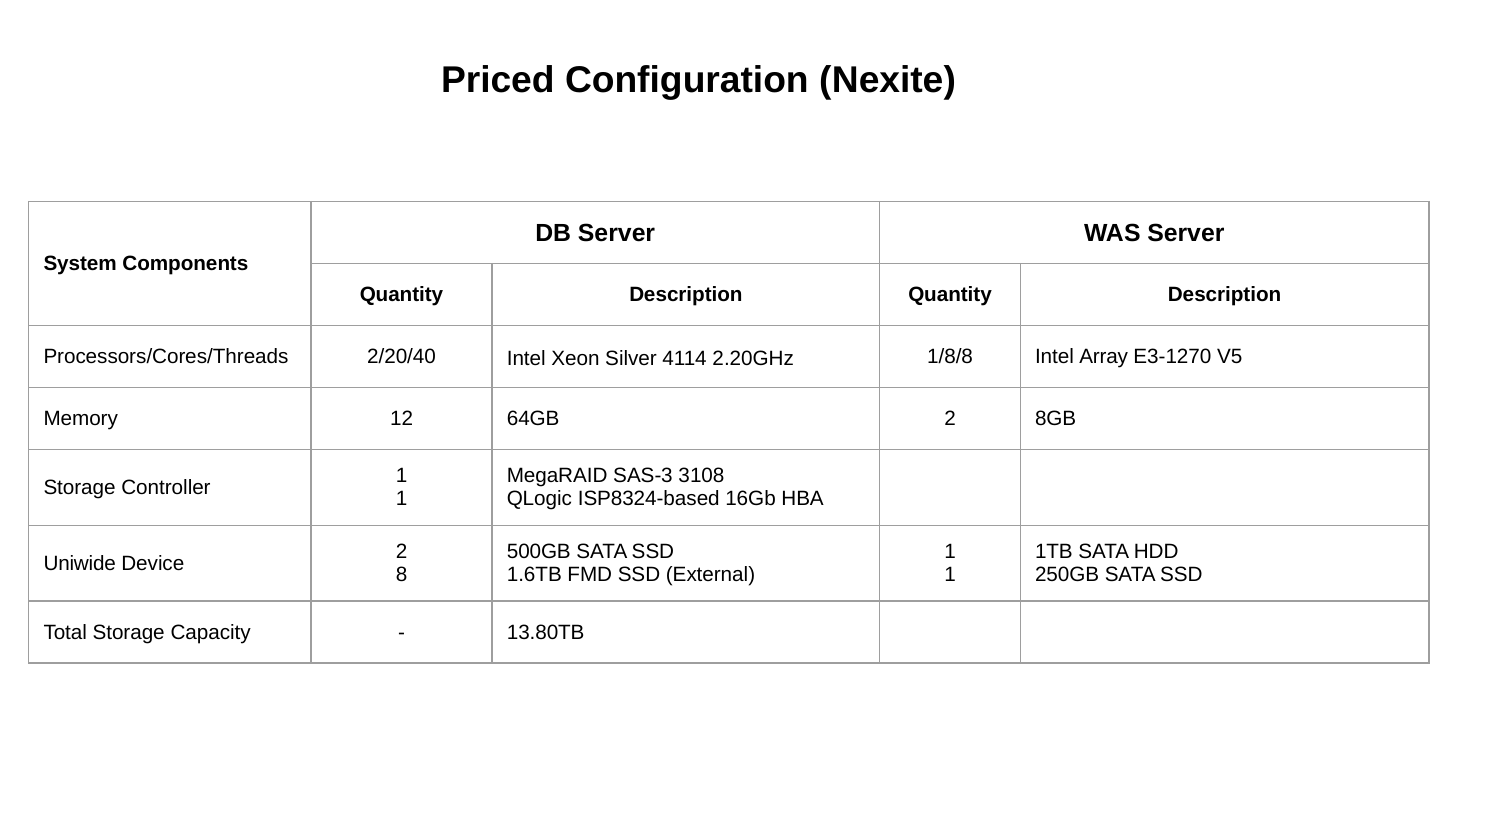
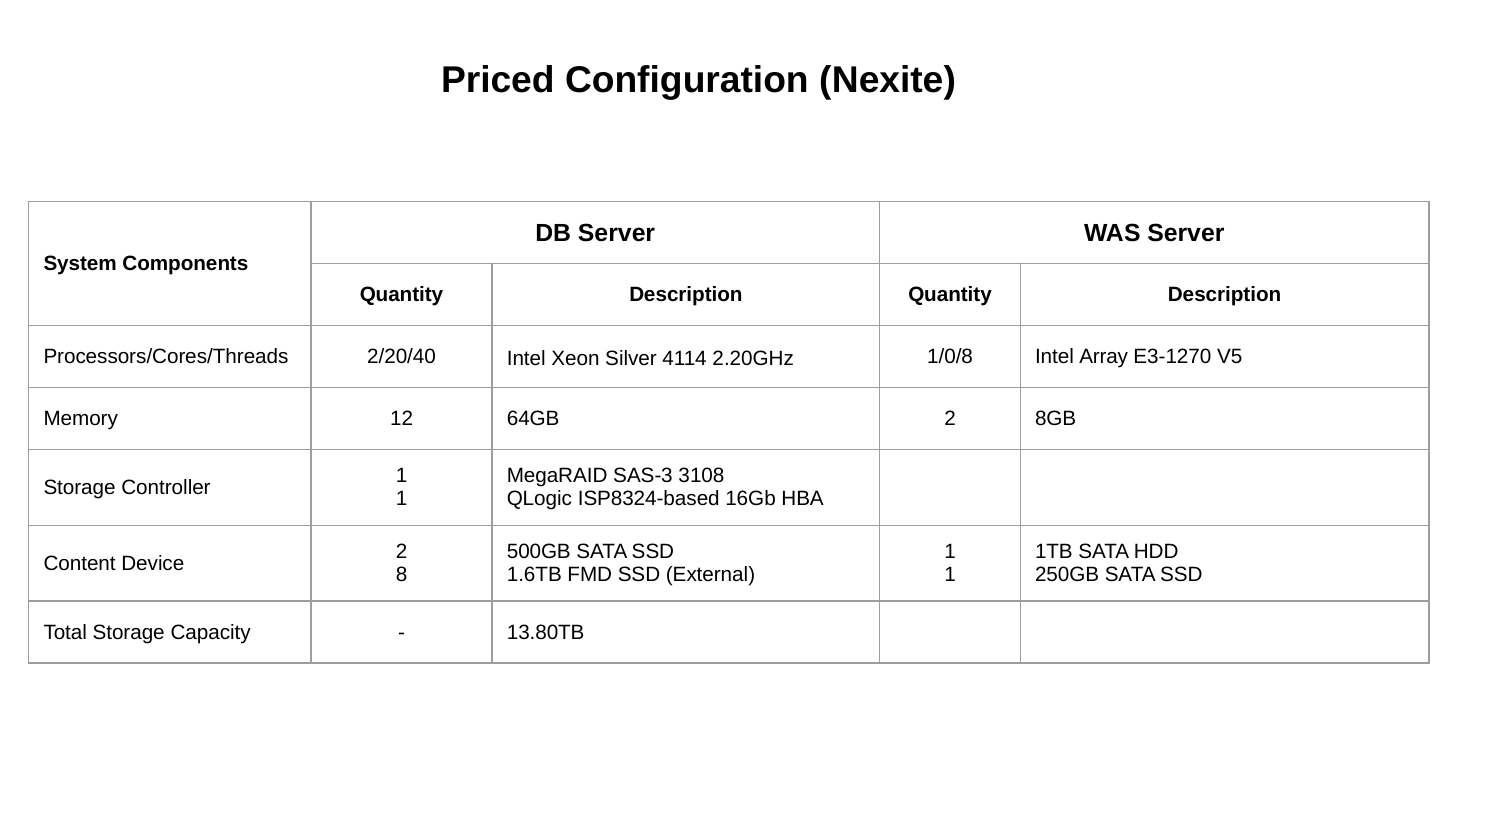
1/8/8: 1/8/8 -> 1/0/8 (950, 357)
Uniwide: Uniwide -> Content (80, 564)
